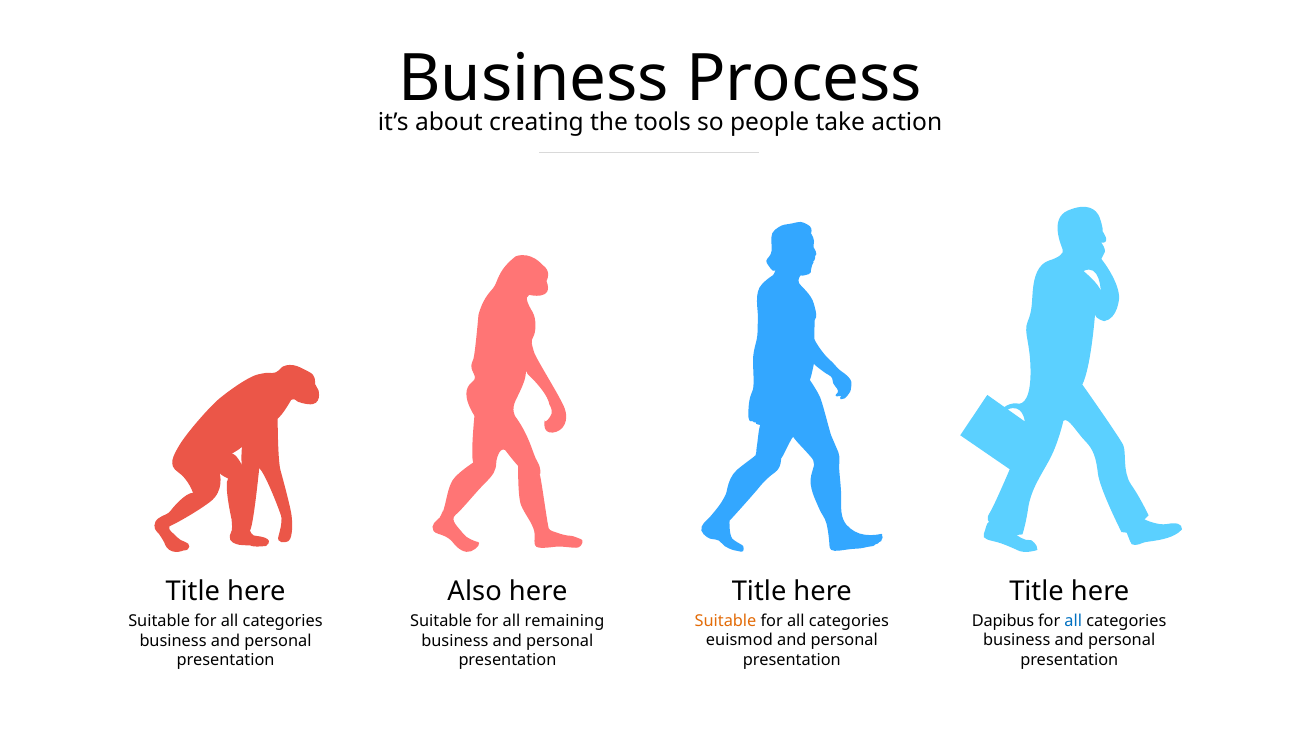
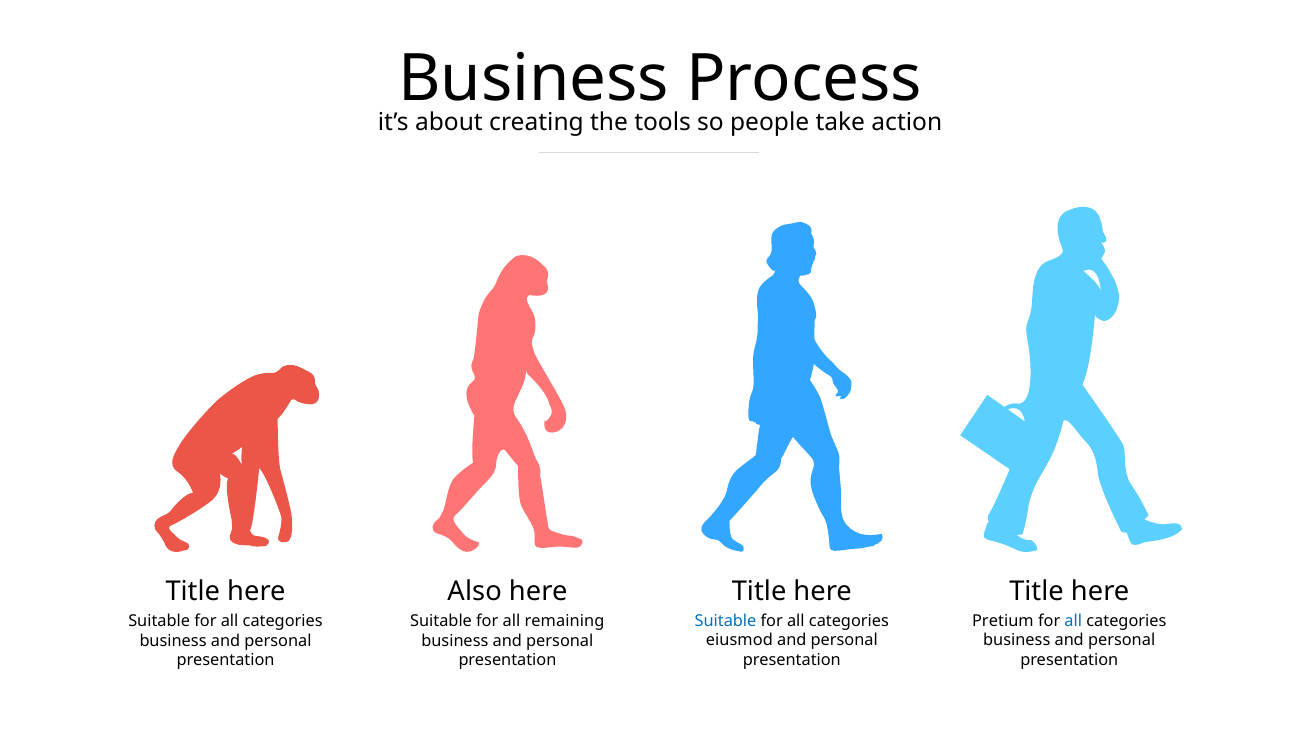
Suitable colour: orange -> blue (726, 620)
Dapibus: Dapibus -> Pretium (1003, 620)
euismod: euismod -> eiusmod (739, 640)
